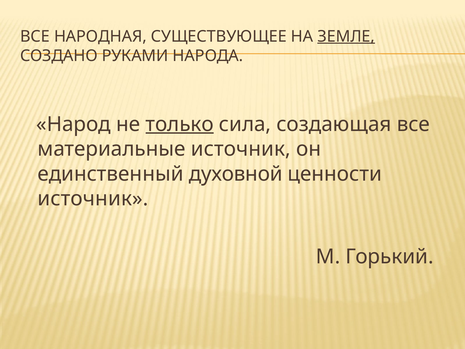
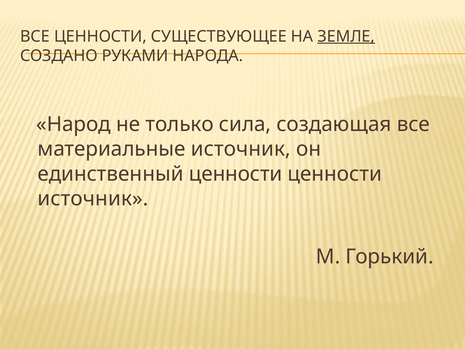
ВСЕ НАРОДНАЯ: НАРОДНАЯ -> ЦЕННОСТИ (100, 36)
только underline: present -> none (180, 124)
единственный духовной: духовной -> ценности (236, 174)
